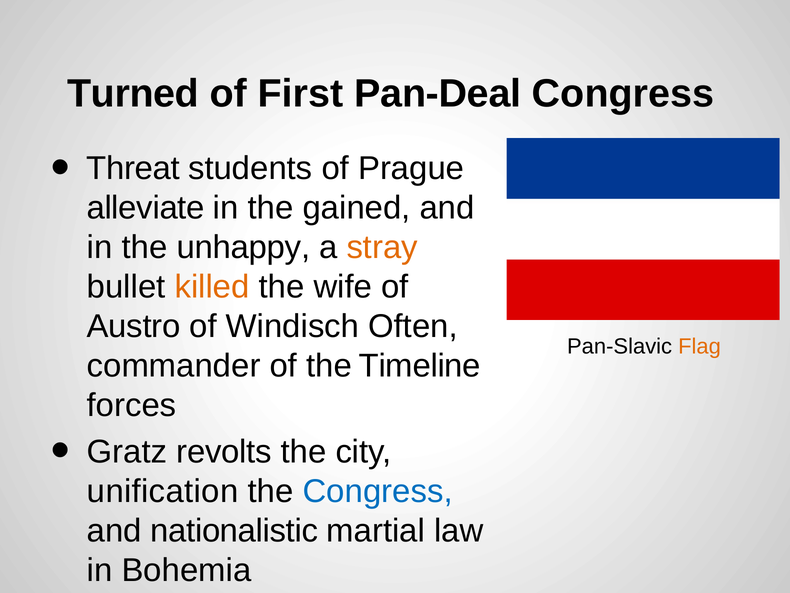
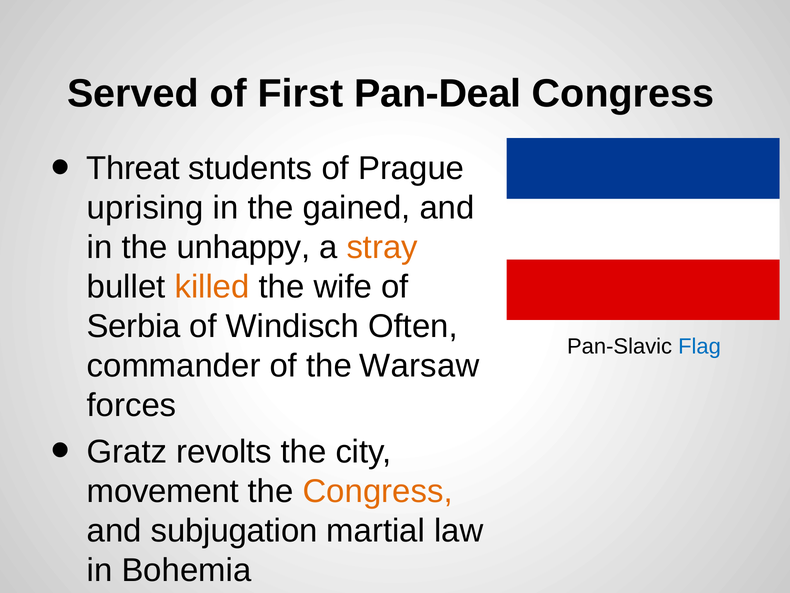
Turned: Turned -> Served (133, 94)
alleviate: alleviate -> uprising (145, 208)
Austro: Austro -> Serbia (134, 326)
Flag colour: orange -> blue (699, 346)
Timeline: Timeline -> Warsaw (419, 366)
unification: unification -> movement (163, 491)
Congress colour: blue -> orange (378, 491)
nationalistic: nationalistic -> subjugation (234, 530)
